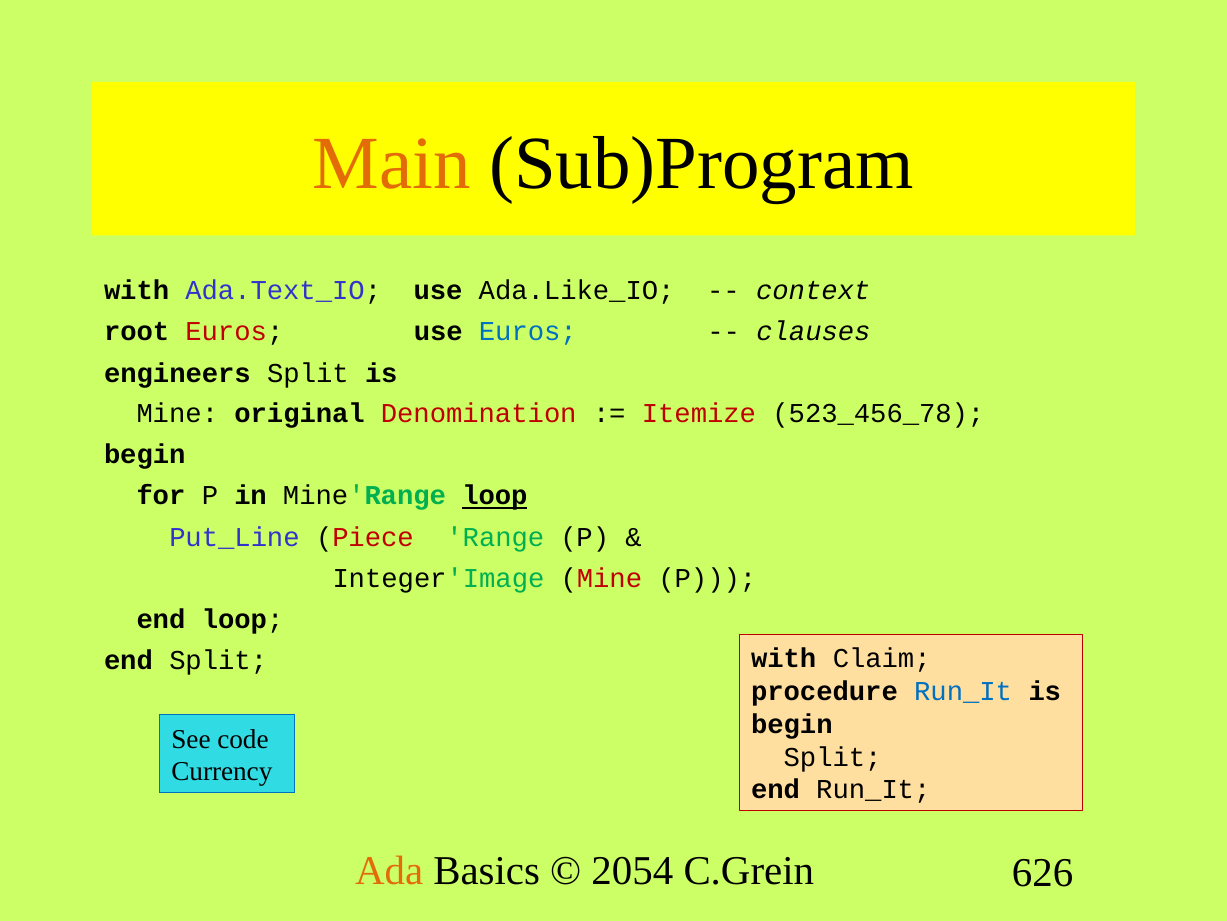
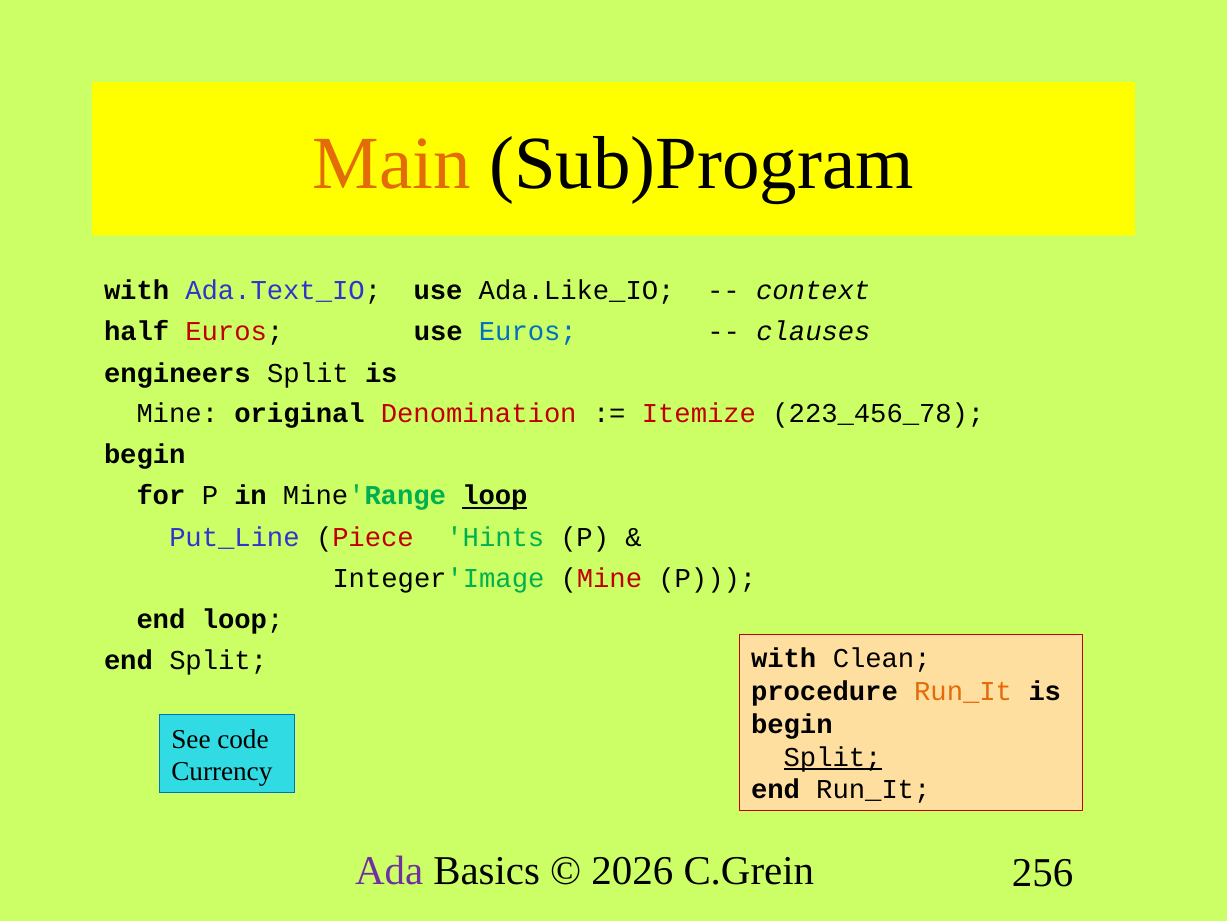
root: root -> half (137, 332)
523_456_78: 523_456_78 -> 223_456_78 (878, 413)
Range: Range -> Hints (495, 537)
Claim: Claim -> Clean (882, 658)
Run_It colour: blue -> orange (963, 691)
Split underline: none -> present (833, 756)
Ada colour: orange -> purple (389, 871)
2054: 2054 -> 2026 (632, 871)
626: 626 -> 256 (1043, 872)
